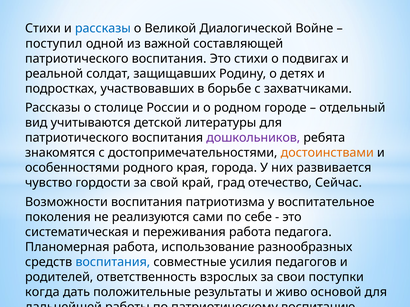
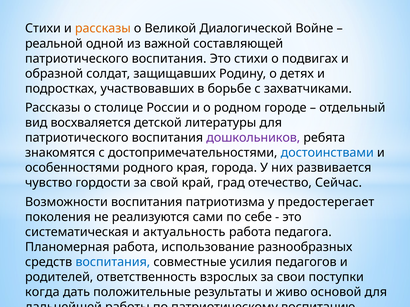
рассказы colour: blue -> orange (103, 29)
поступил: поступил -> реальной (54, 44)
реальной: реальной -> образной (54, 74)
учитываются: учитываются -> восхваляется (91, 123)
достоинствами colour: orange -> blue (327, 153)
воспитательное: воспитательное -> предостерегает (326, 202)
переживания: переживания -> актуальность (184, 232)
